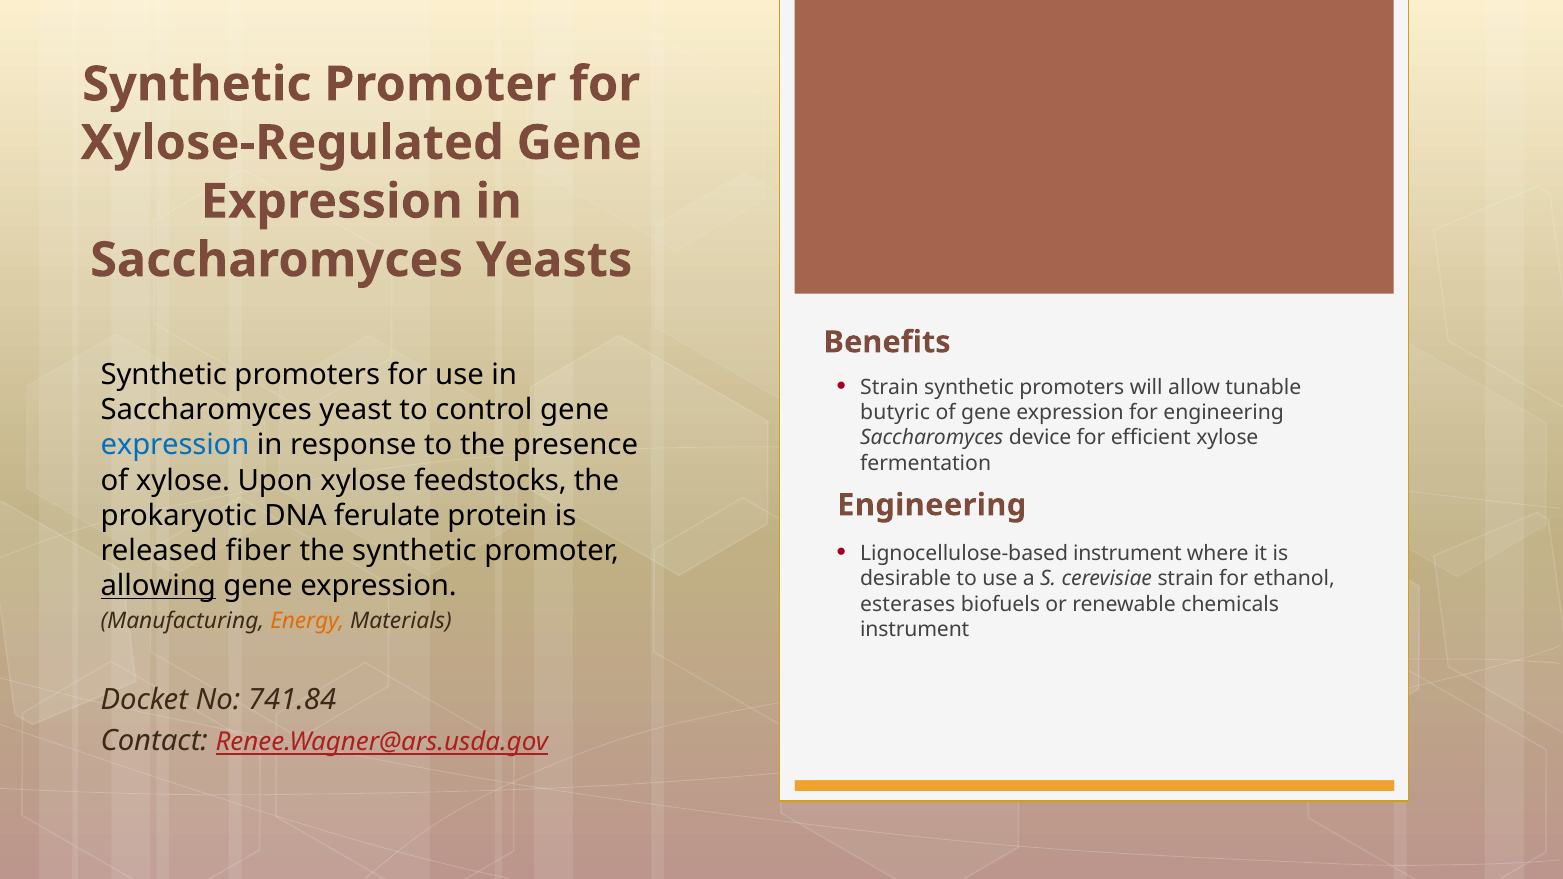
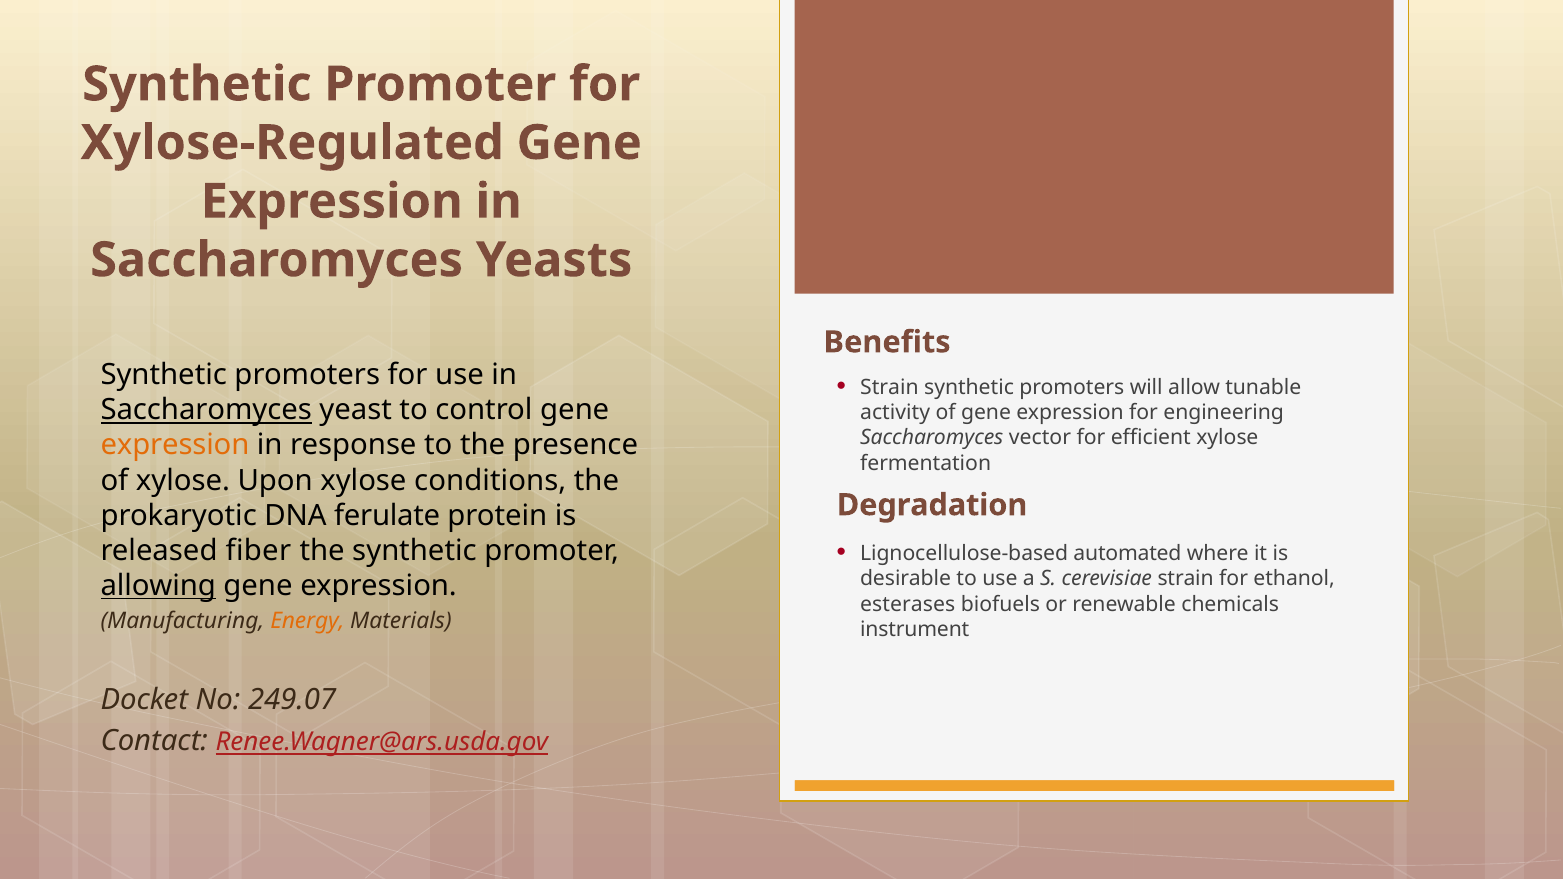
Saccharomyces underline: none -> present (206, 410)
butyric: butyric -> activity (895, 413)
device: device -> vector (1040, 438)
expression colour: blue -> orange (175, 445)
feedstocks: feedstocks -> conditions (490, 481)
Engineering: Engineering -> Degradation (932, 505)
Lignocellulose-based instrument: instrument -> automated (1127, 553)
741.84: 741.84 -> 249.07 (292, 700)
